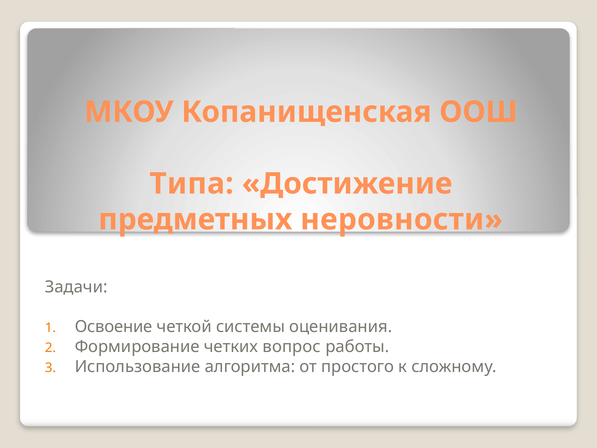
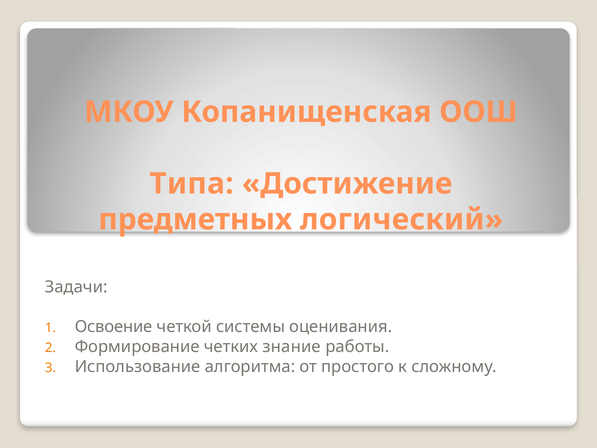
неровности: неровности -> логический (402, 219)
вопрос: вопрос -> знание (292, 347)
